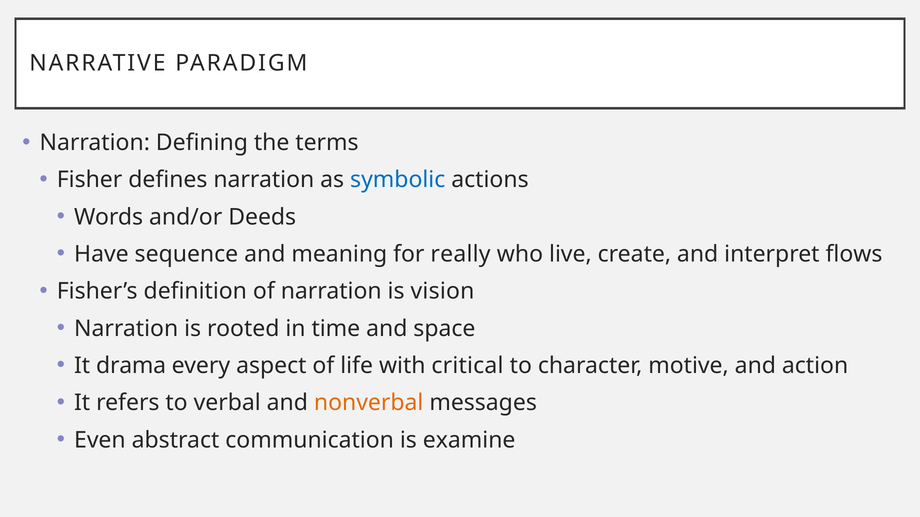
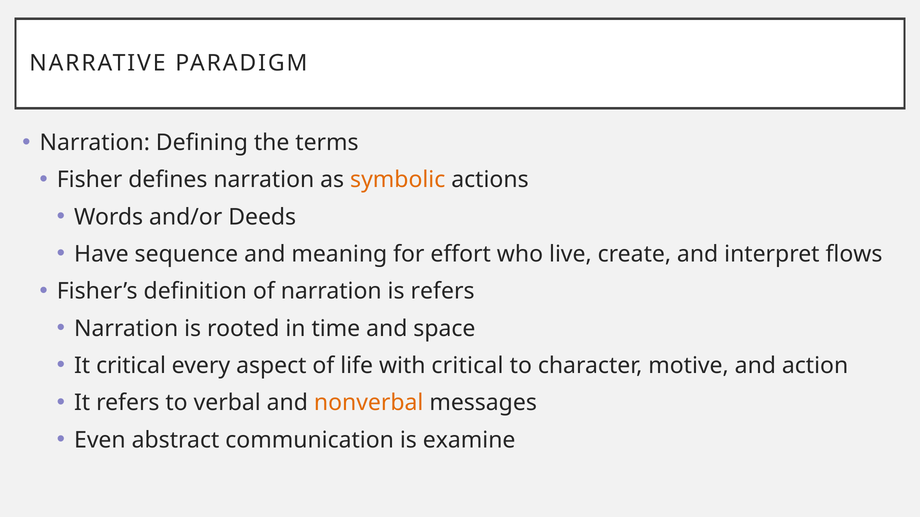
symbolic colour: blue -> orange (398, 180)
really: really -> effort (461, 254)
is vision: vision -> refers (443, 292)
It drama: drama -> critical (131, 366)
